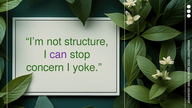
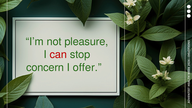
structure: structure -> pleasure (86, 42)
can colour: purple -> red (58, 55)
yoke: yoke -> offer (87, 68)
